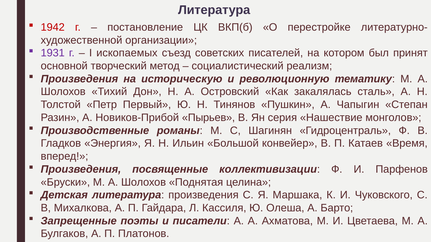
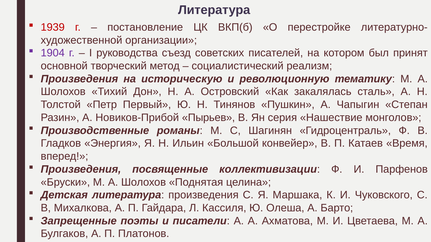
1942: 1942 -> 1939 (53, 27)
1931: 1931 -> 1904 (53, 53)
ископаемых: ископаемых -> руководства (127, 53)
